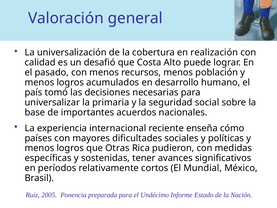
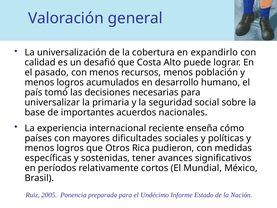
realización: realización -> expandirlo (214, 52)
Otras: Otras -> Otros (117, 148)
